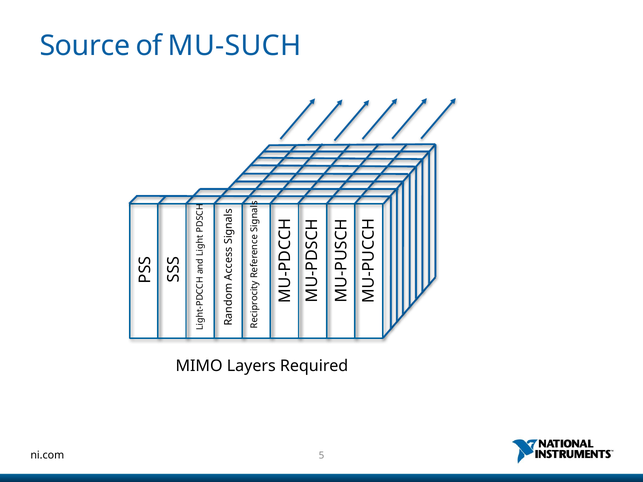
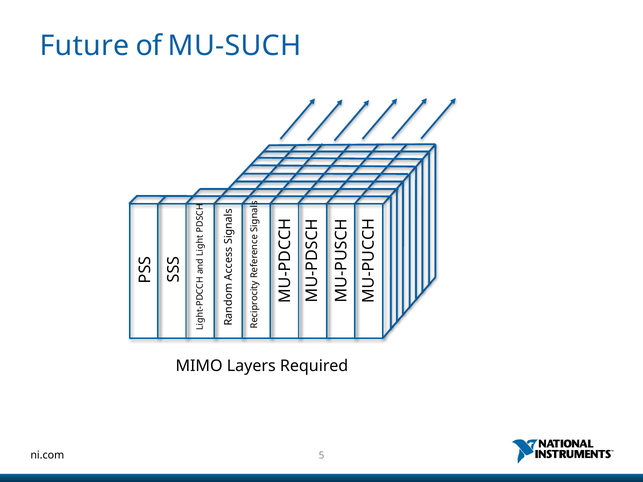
Source: Source -> Future (85, 46)
